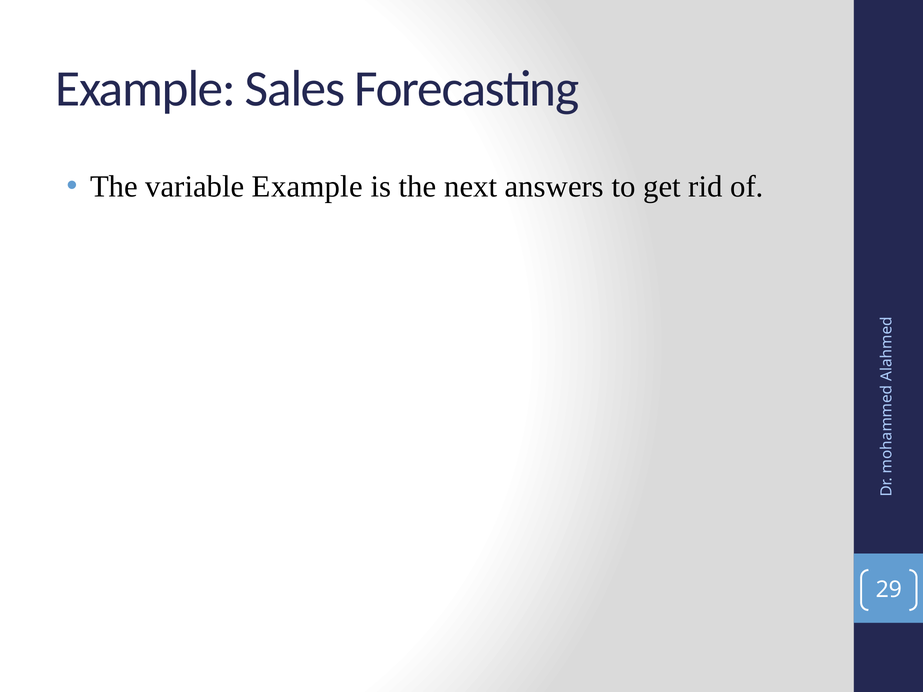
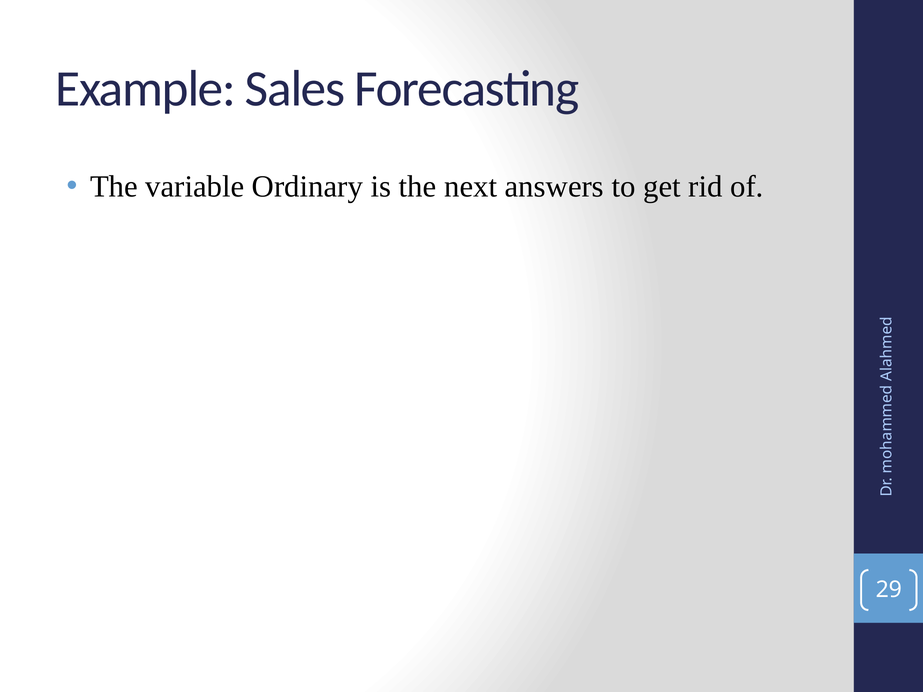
variable Example: Example -> Ordinary (308, 187)
